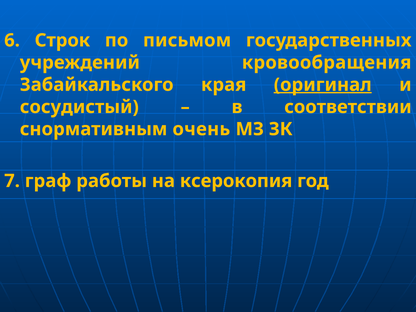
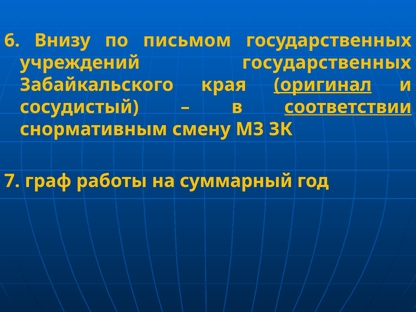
Строк: Строк -> Внизу (62, 40)
учреждений кровообращения: кровообращения -> государственных (327, 63)
соответствии underline: none -> present (348, 107)
очень: очень -> смену (201, 129)
ксерокопия: ксерокопия -> суммарный (236, 181)
